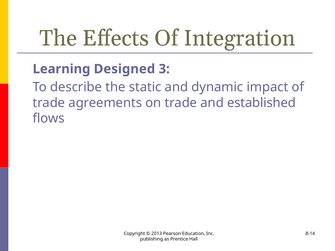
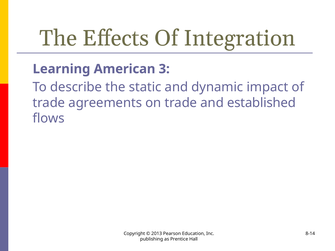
Designed: Designed -> American (125, 69)
